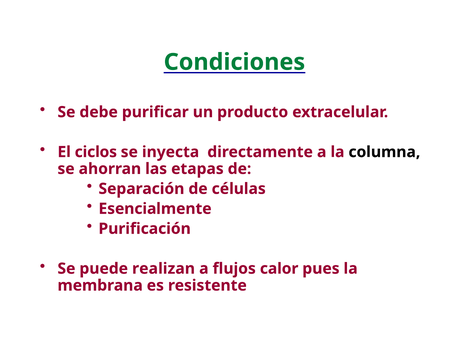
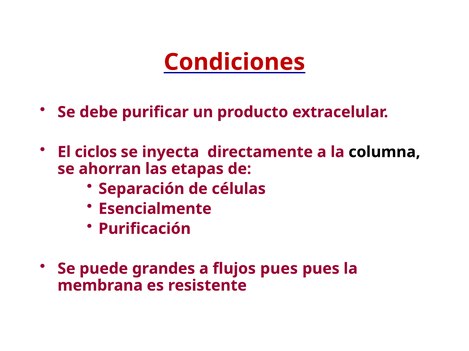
Condiciones colour: green -> red (234, 62)
realizan: realizan -> grandes (164, 269)
flujos calor: calor -> pues (279, 269)
